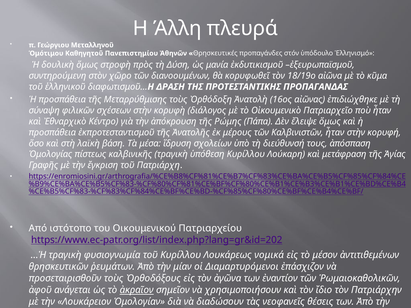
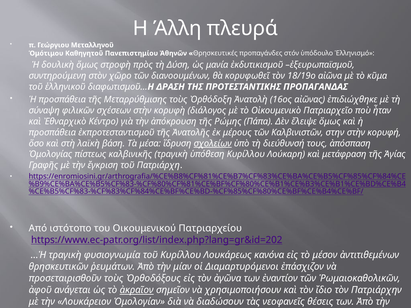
Καλβινιστῶν ἦταν: ἦταν -> στην (335, 132)
σχολείων underline: none -> present (213, 143)
νομικά: νομικά -> κανόνα (269, 255)
